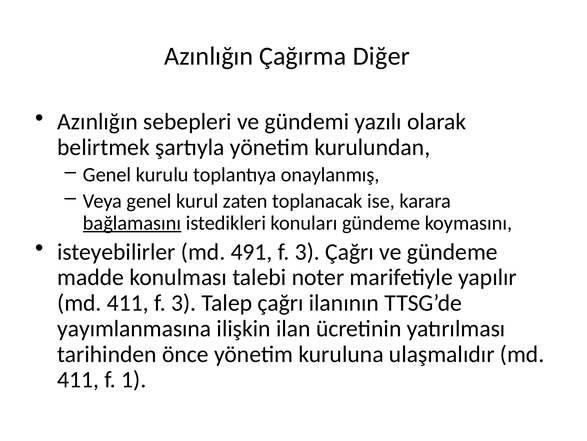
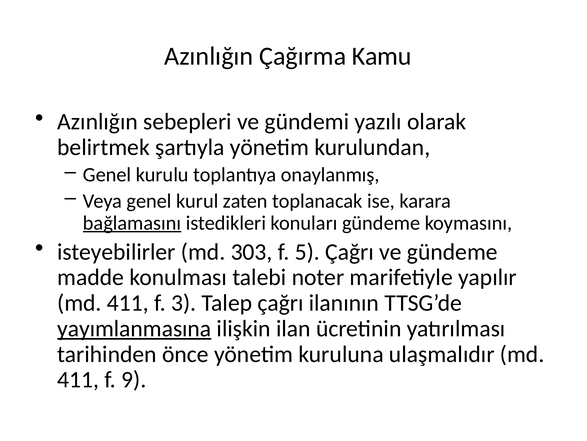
Diğer: Diğer -> Kamu (382, 56)
491: 491 -> 303 (252, 251)
3: 3 -> 5 (307, 251)
yayımlanmasına underline: none -> present (134, 328)
1: 1 -> 9 (134, 379)
